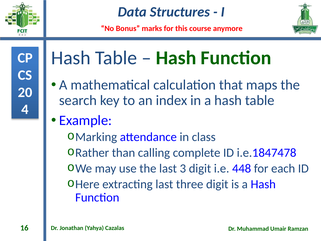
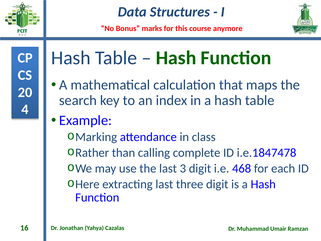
448: 448 -> 468 (242, 168)
